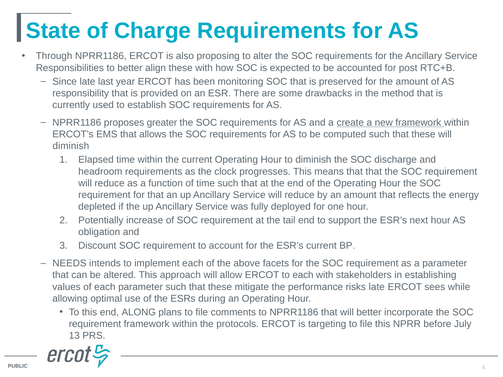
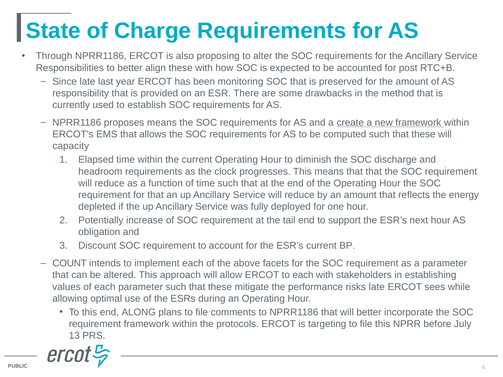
proposes greater: greater -> means (162, 123)
diminish: diminish -> capacity (71, 146)
NEEDS: NEEDS -> COUNT (70, 264)
